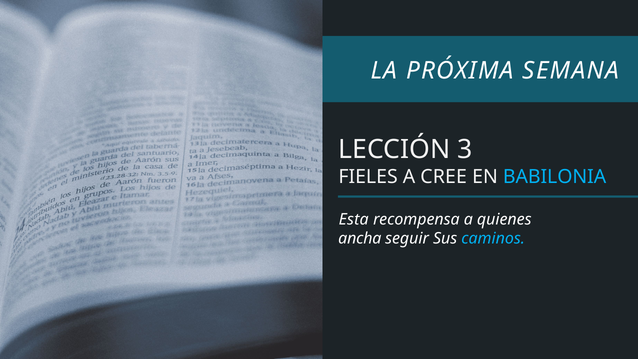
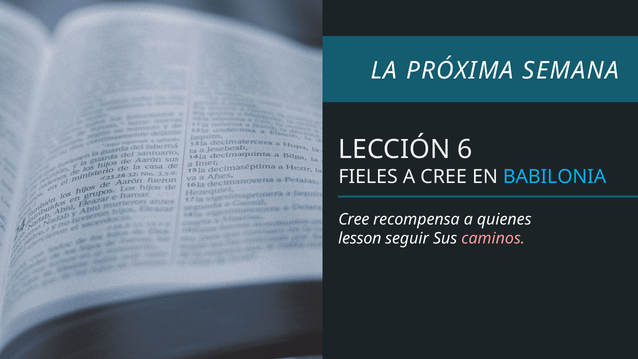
3: 3 -> 6 (465, 149)
Esta: Esta -> Cree (354, 219)
ancha: ancha -> lesson (360, 238)
caminos colour: light blue -> pink (493, 238)
